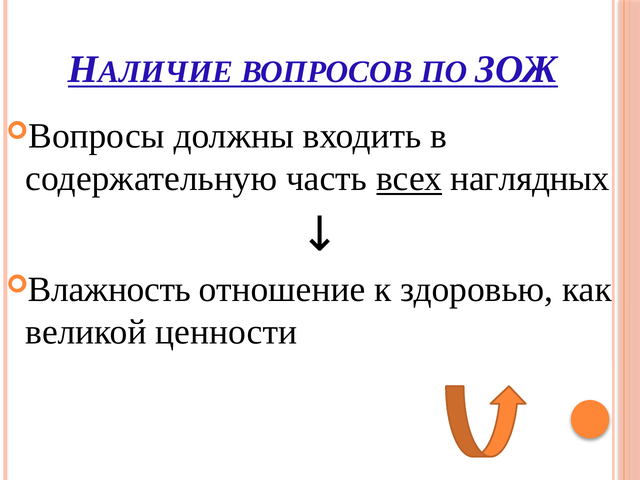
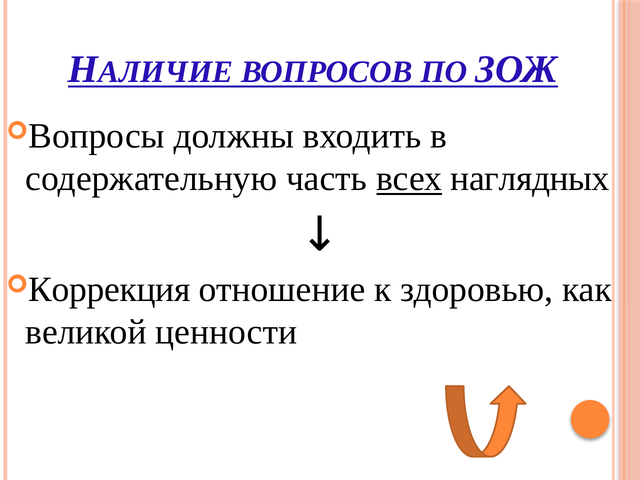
Влажность: Влажность -> Коррекция (109, 289)
